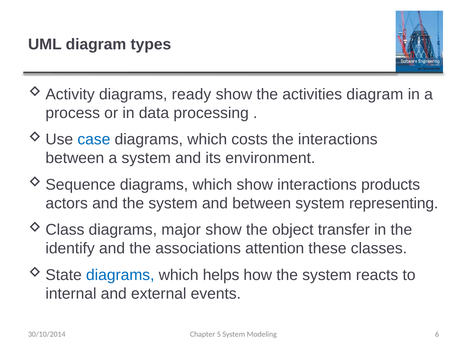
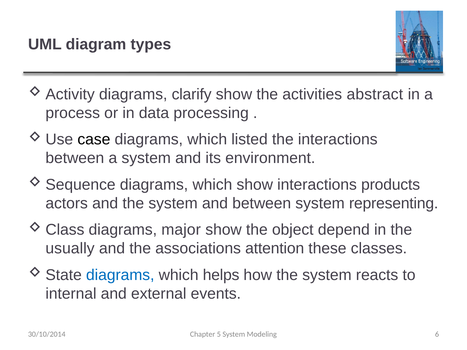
ready: ready -> clarify (192, 94)
activities diagram: diagram -> abstract (375, 94)
case colour: blue -> black (94, 140)
costs: costs -> listed (250, 140)
transfer: transfer -> depend (344, 230)
identify: identify -> usually (70, 249)
